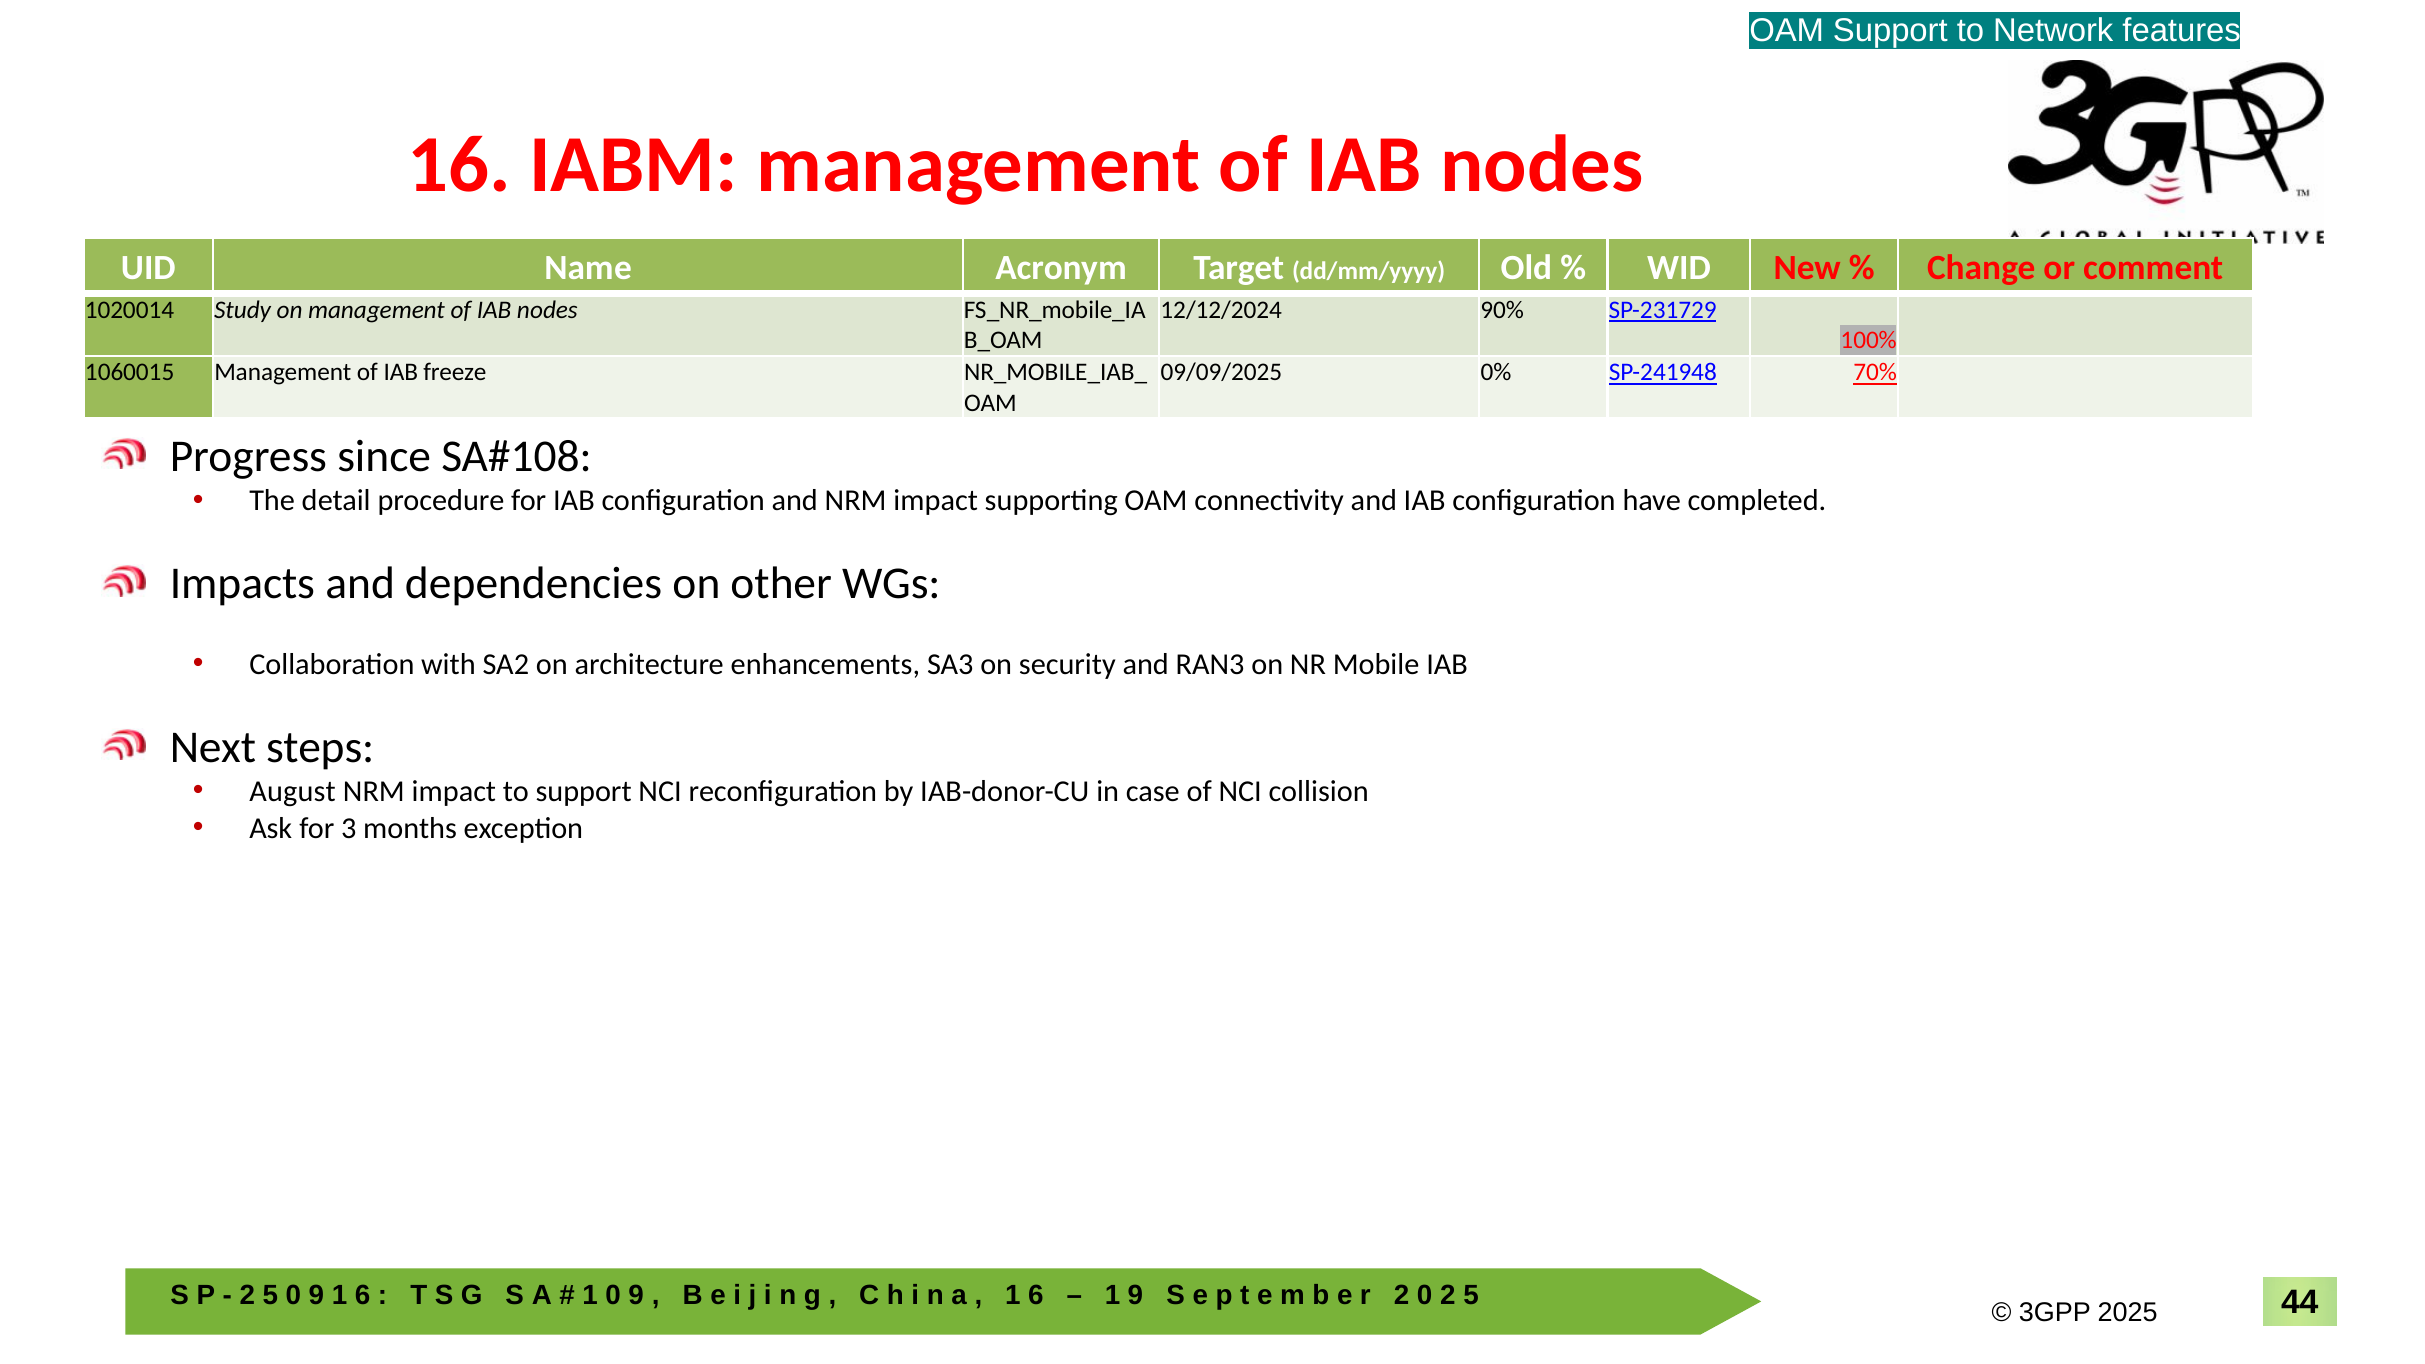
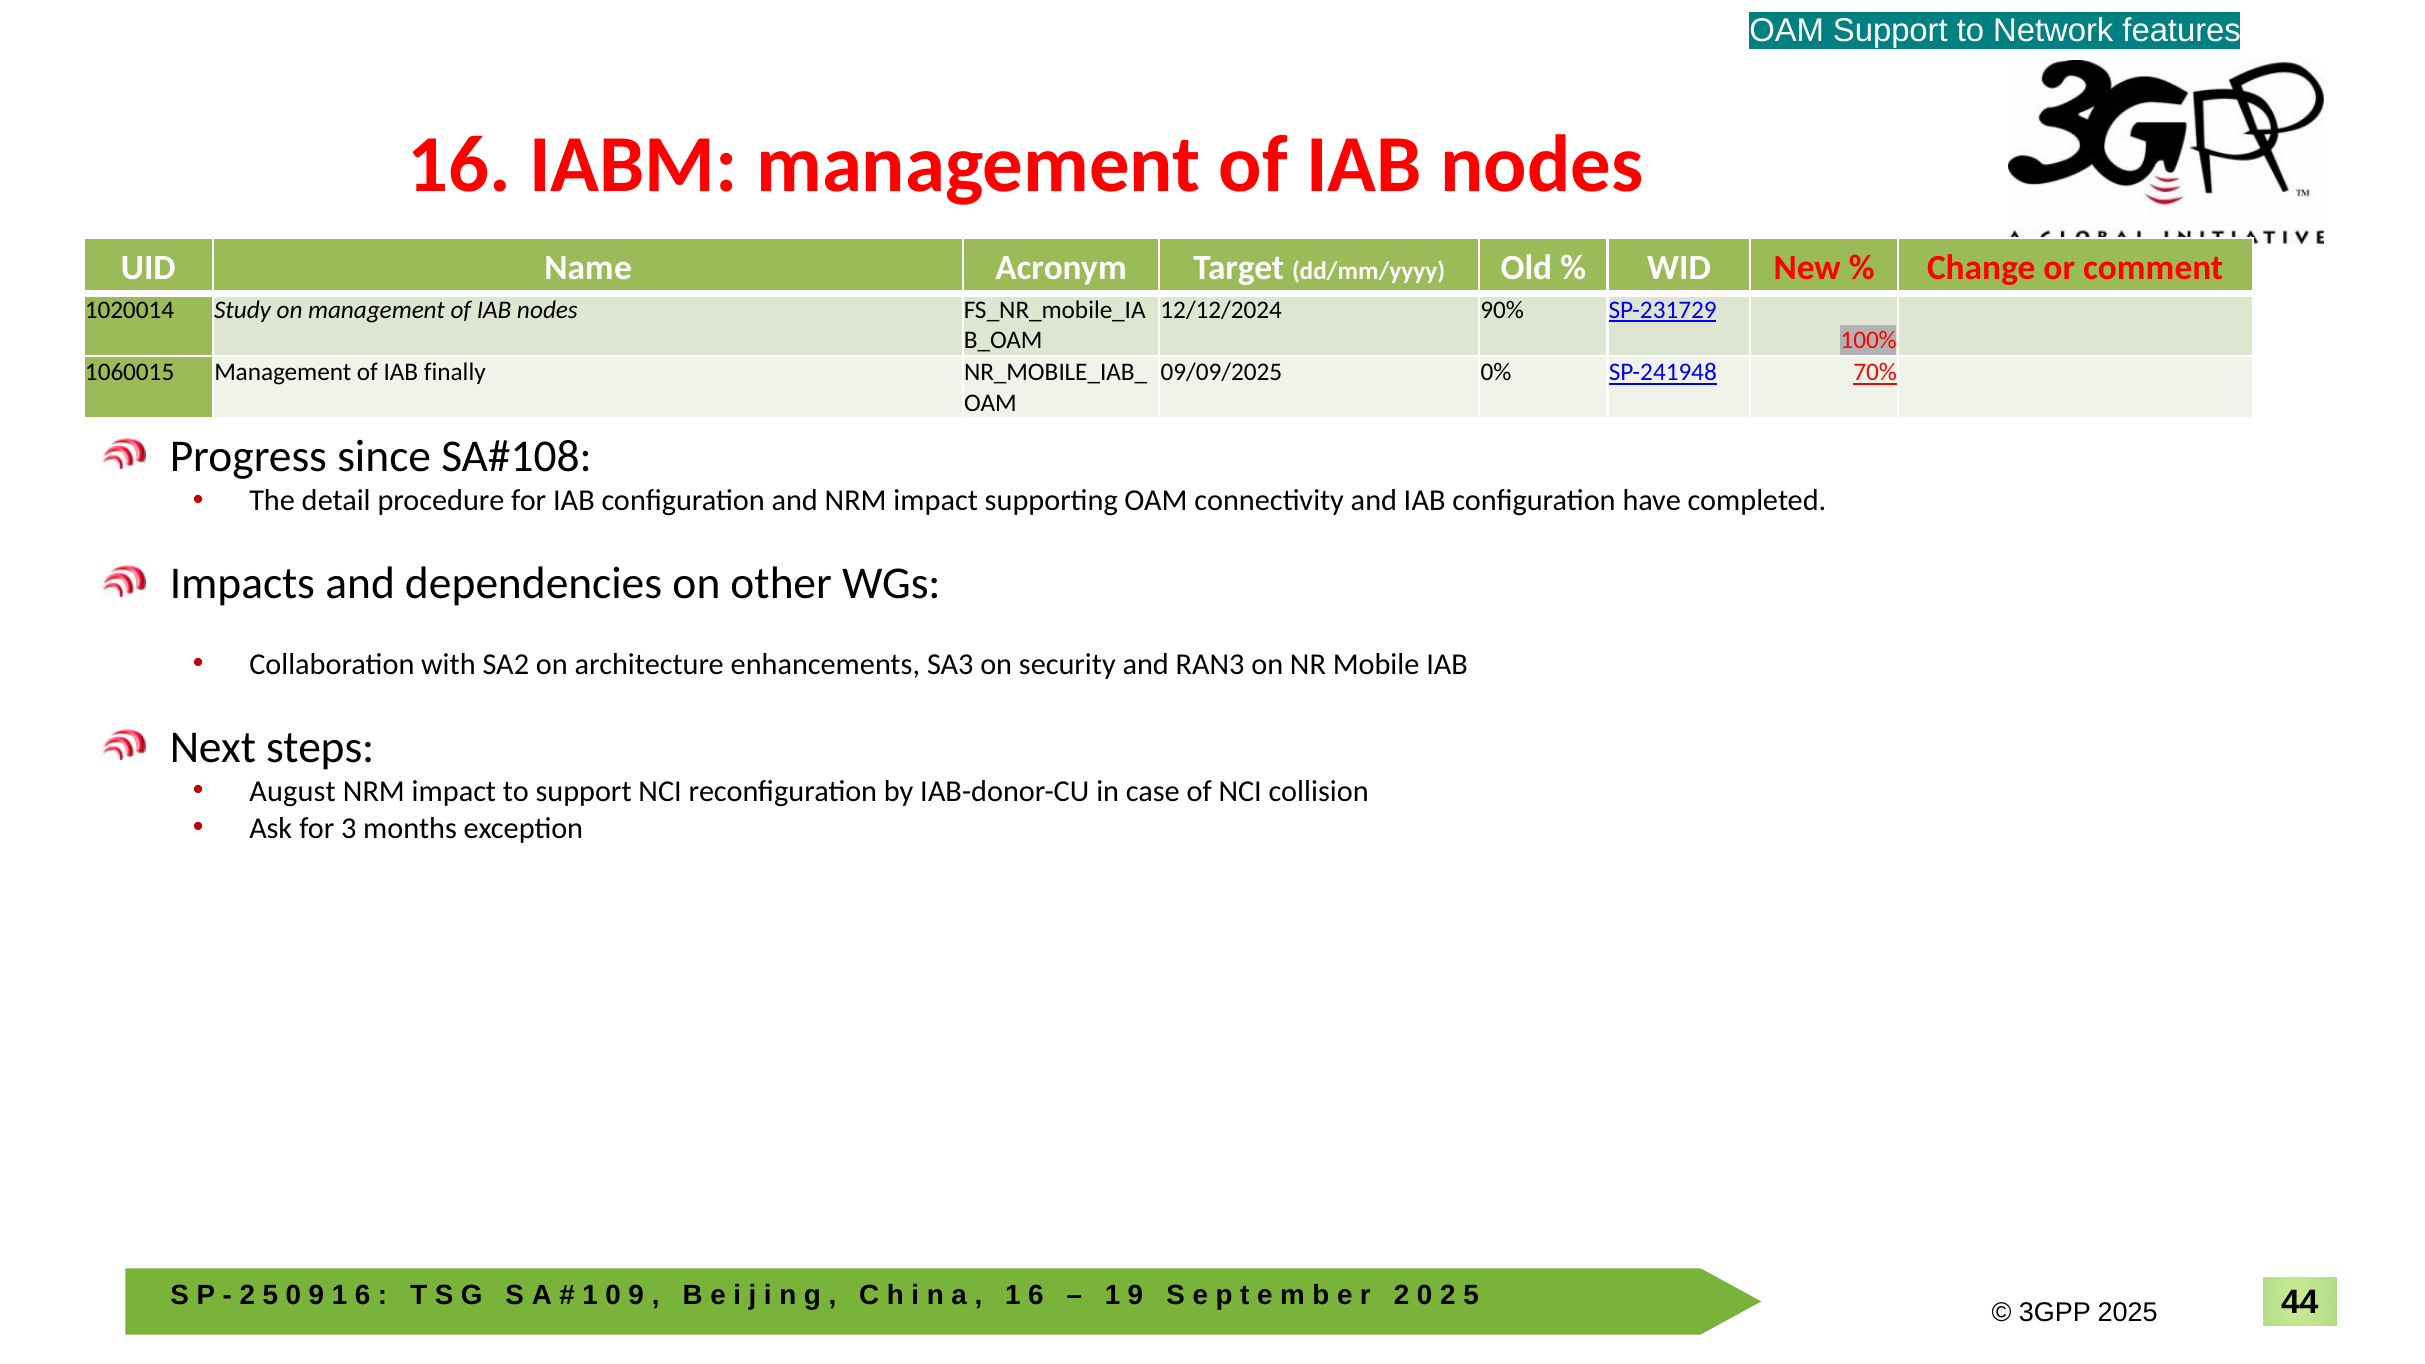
freeze: freeze -> finally (455, 373)
